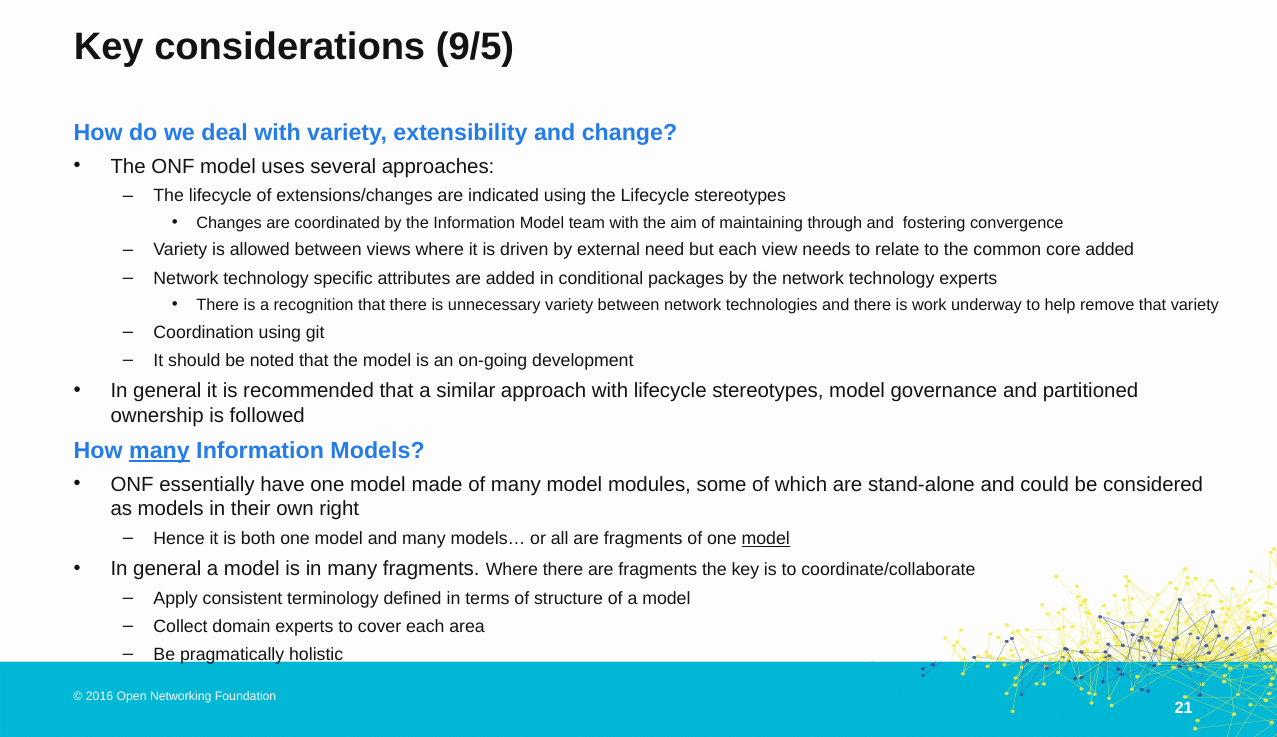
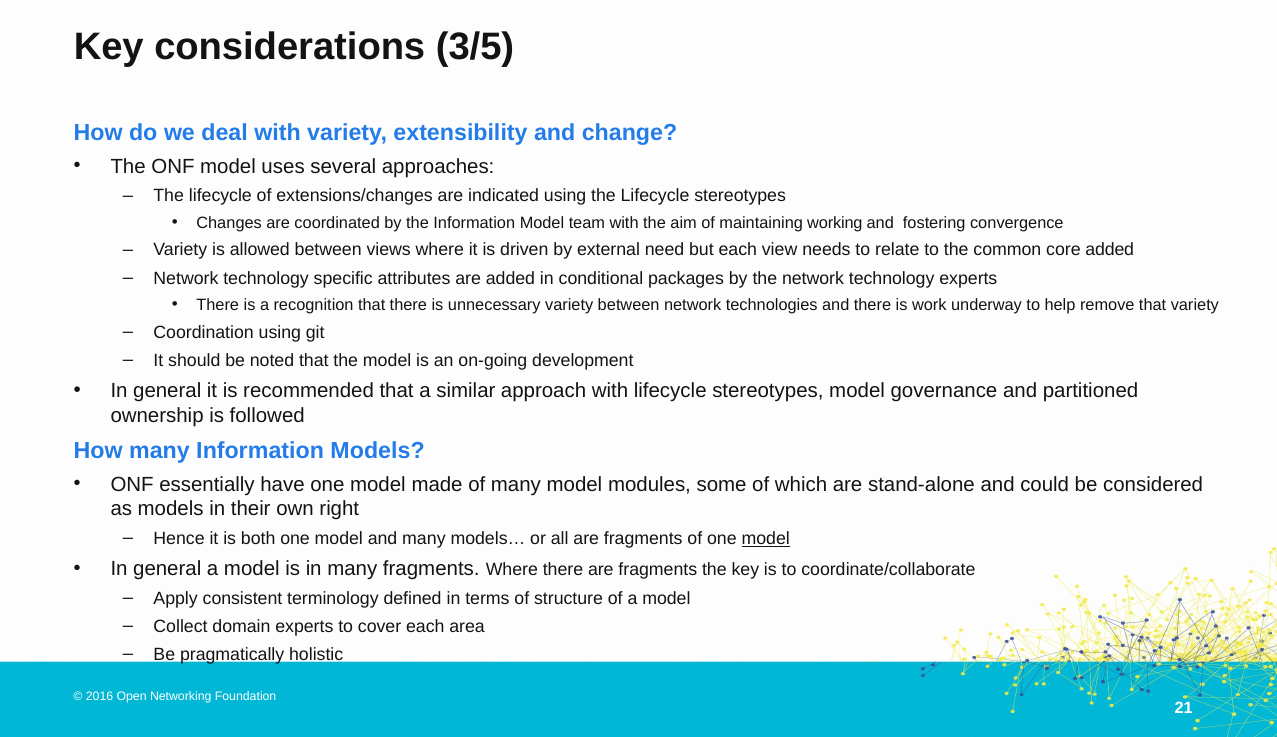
9/5: 9/5 -> 3/5 (475, 47)
through: through -> working (835, 223)
many underline: present -> none (159, 451)
